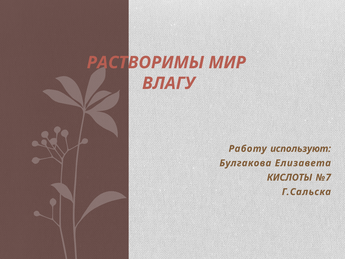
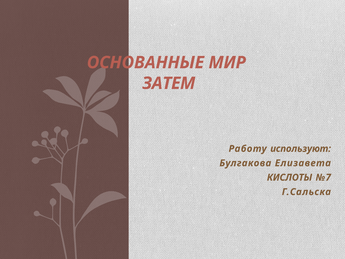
РАСТВОРИМЫ: РАСТВОРИМЫ -> ОСНОВАННЫЕ (145, 62)
ВЛАГУ: ВЛАГУ -> ЗАТЕМ (169, 83)
